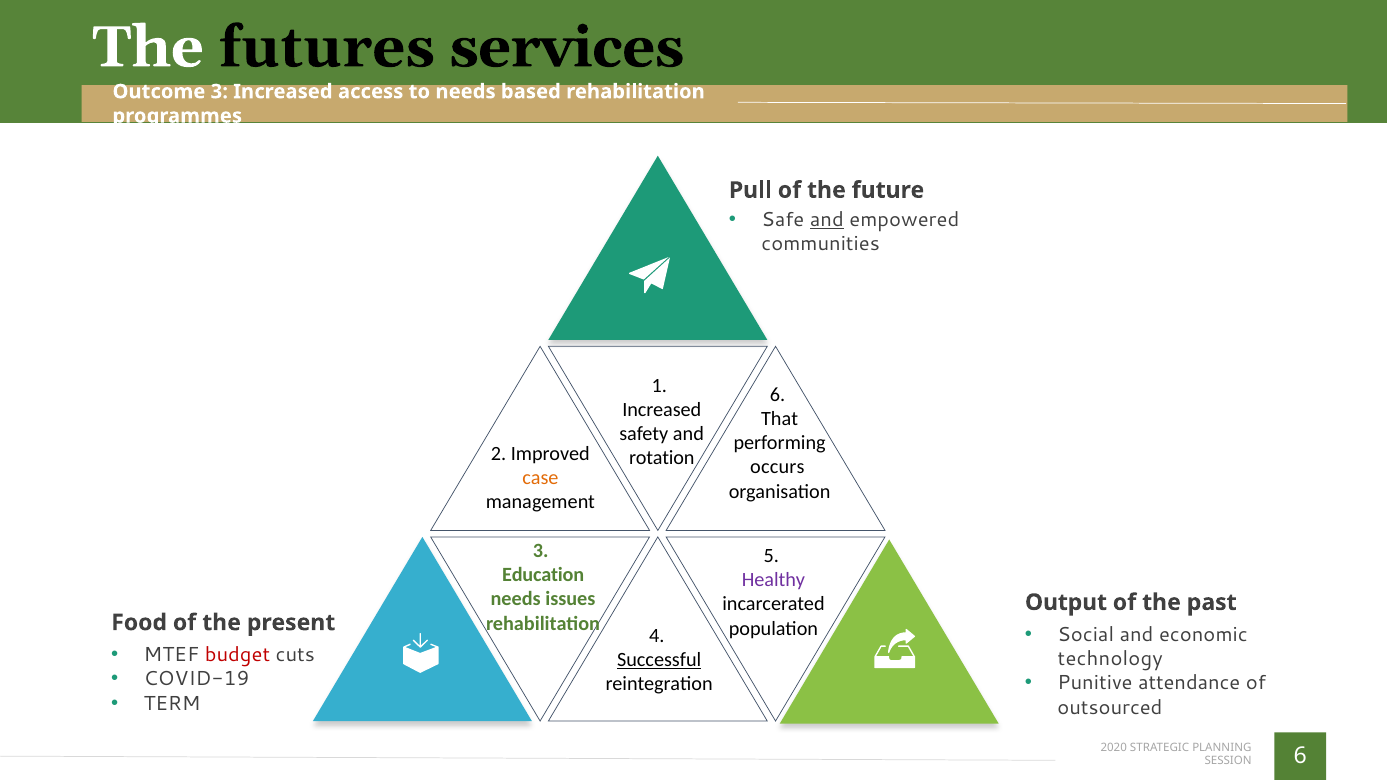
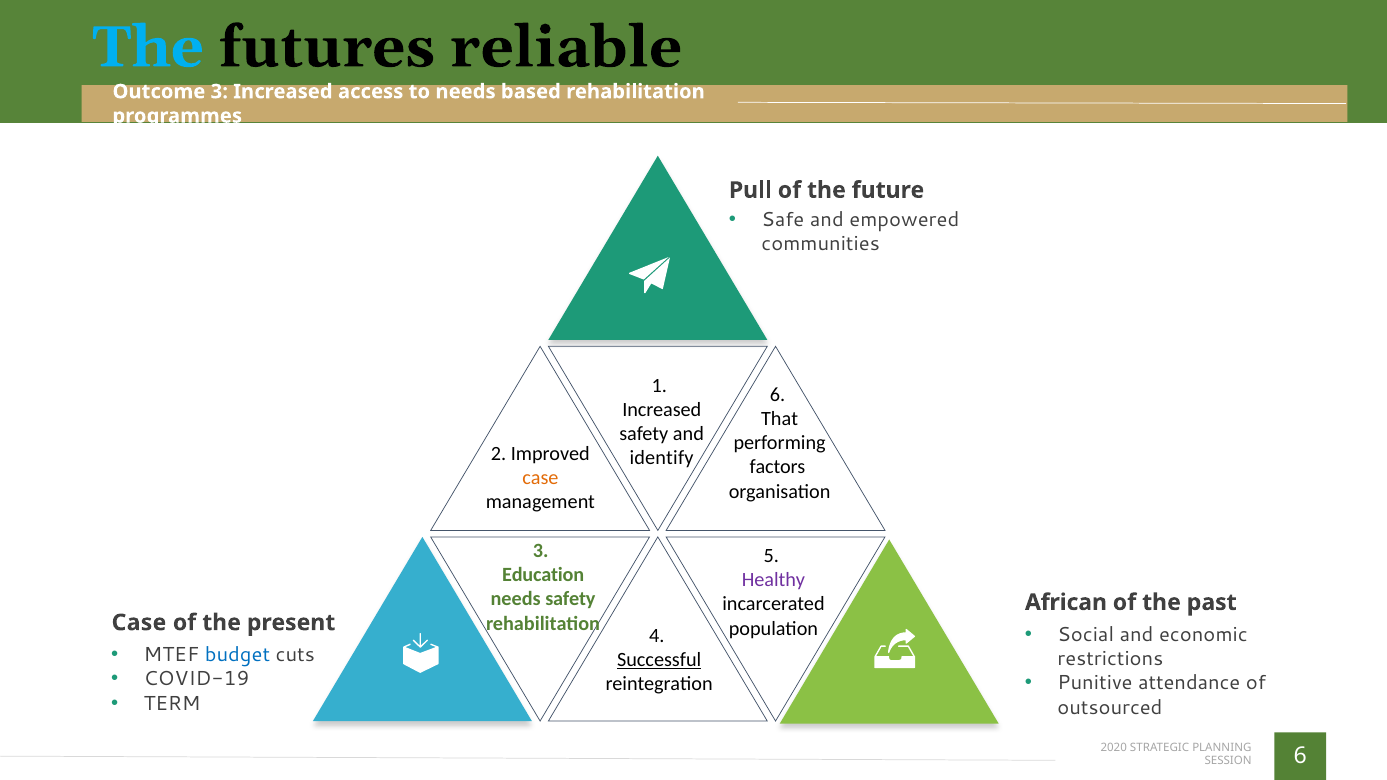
The colour: white -> light blue (148, 47)
services: services -> reliable (566, 47)
and underline: present -> none (827, 220)
rotation: rotation -> identify (662, 458)
occurs: occurs -> factors (778, 467)
needs issues: issues -> safety (570, 599)
Output: Output -> African (1066, 603)
Food: Food -> Case (139, 623)
budget colour: red -> blue (238, 655)
technology: technology -> restrictions (1110, 659)
